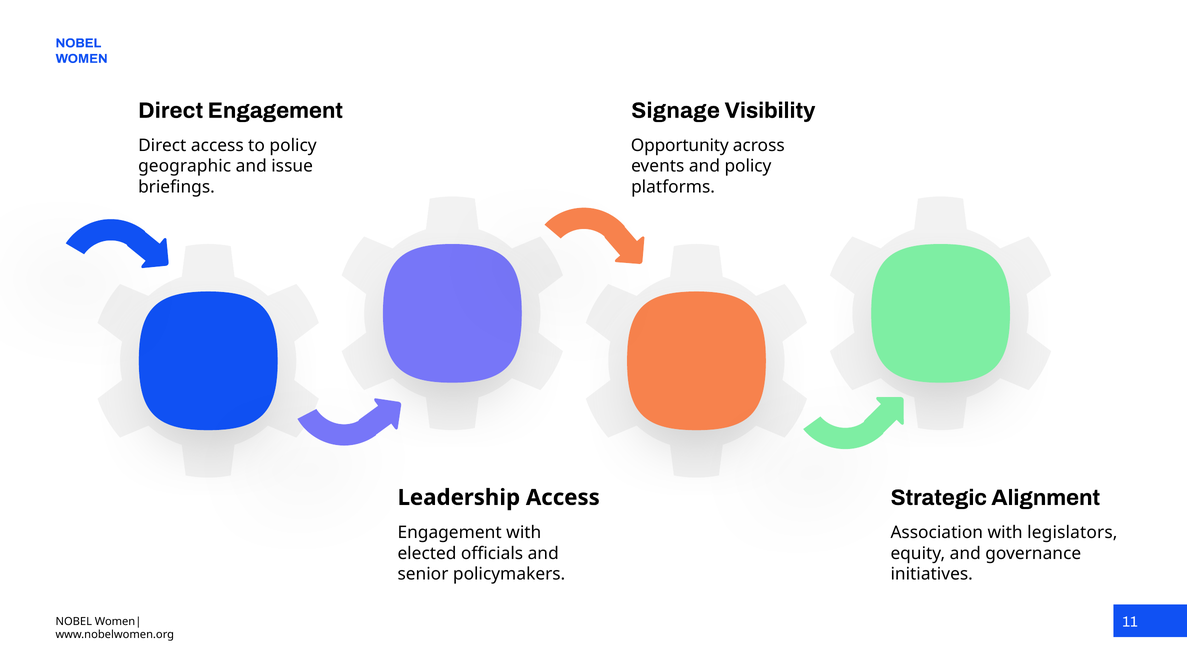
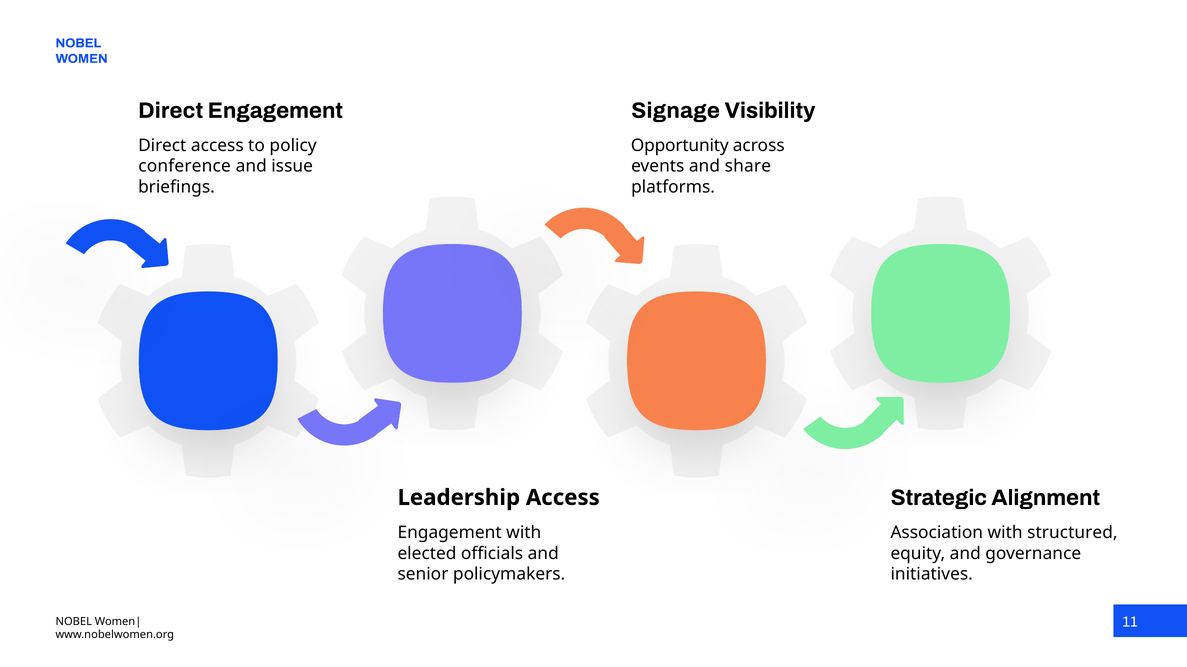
geographic: geographic -> conference (185, 166)
and policy: policy -> share (748, 166)
legislators: legislators -> structured (1072, 533)
